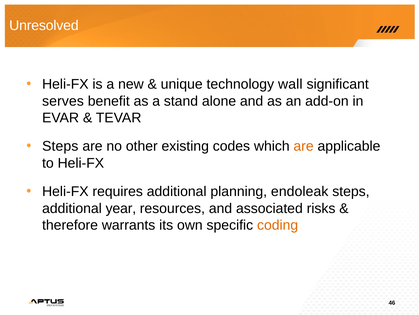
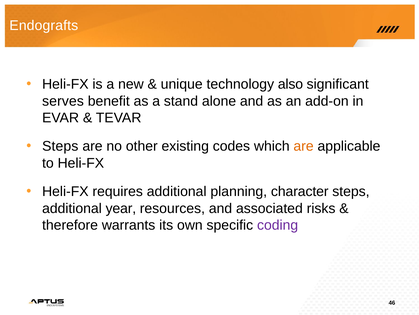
Unresolved: Unresolved -> Endografts (44, 25)
wall: wall -> also (290, 84)
endoleak: endoleak -> character (300, 191)
coding colour: orange -> purple (278, 225)
